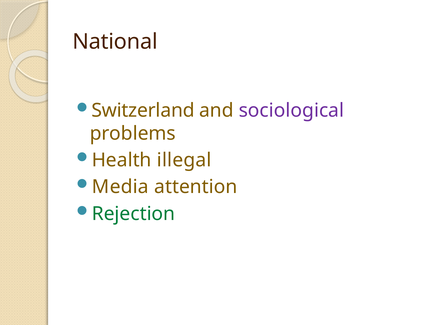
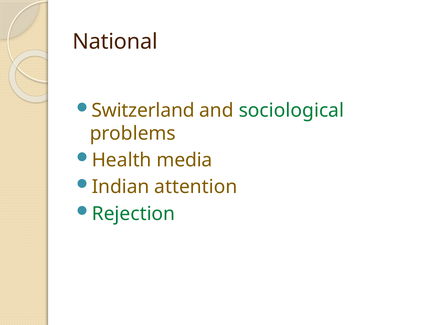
sociological colour: purple -> green (291, 111)
illegal: illegal -> media (184, 160)
Media: Media -> Indian (121, 187)
